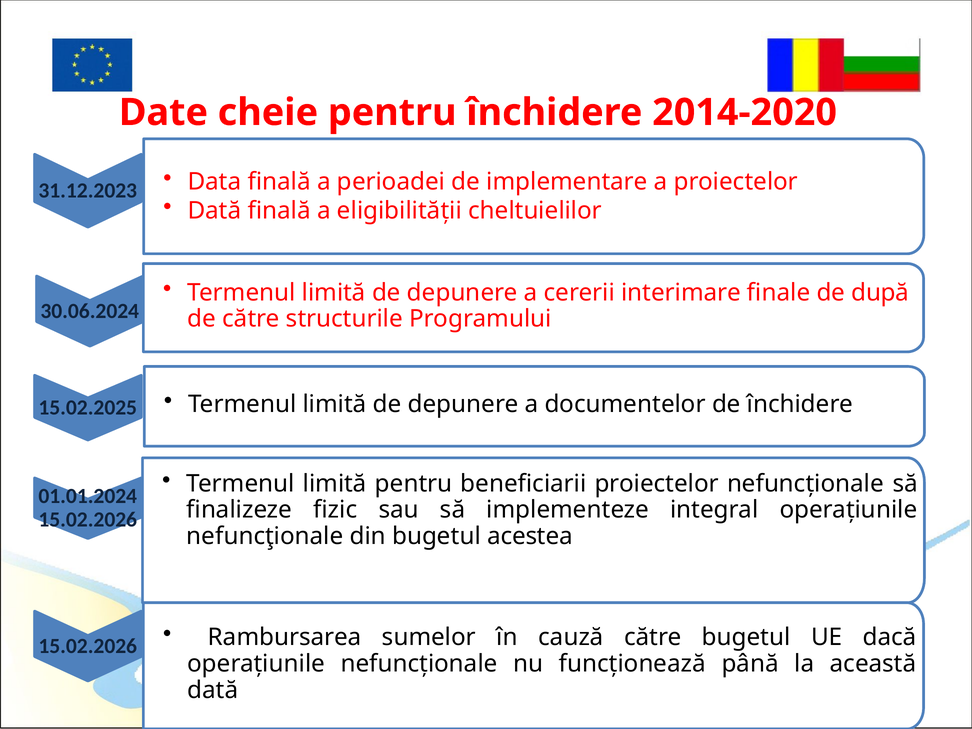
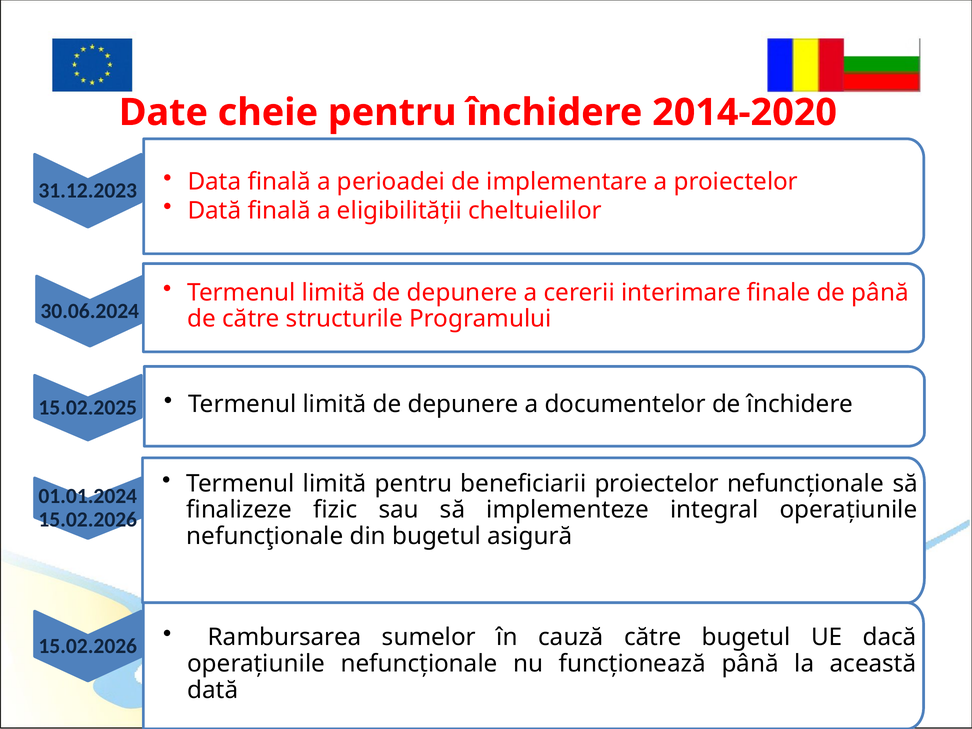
de după: după -> până (880, 293)
acestea: acestea -> asigură (530, 536)
